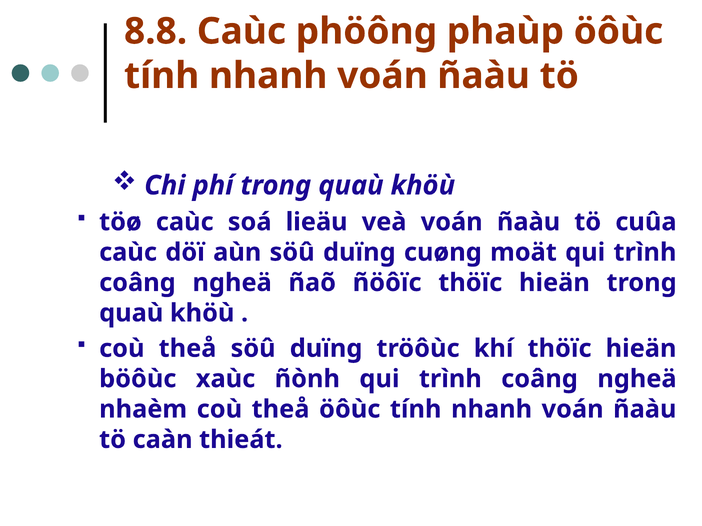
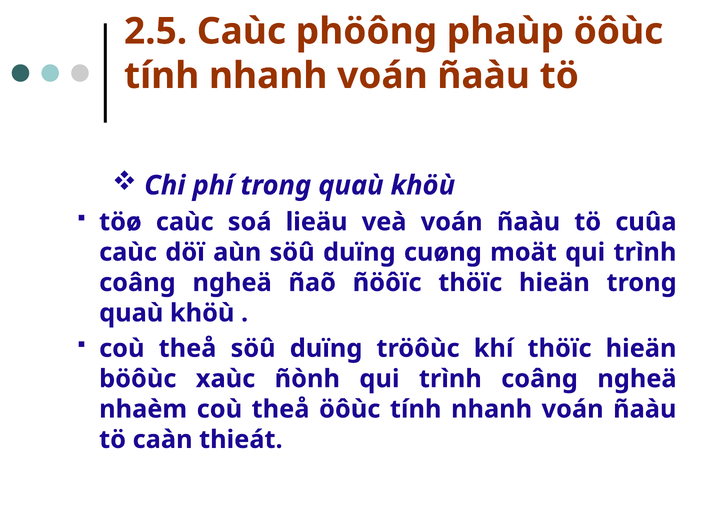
8.8: 8.8 -> 2.5 (156, 31)
